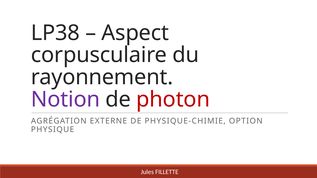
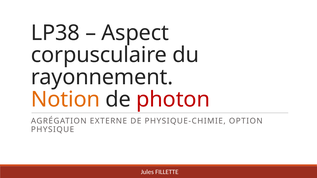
Notion colour: purple -> orange (65, 100)
